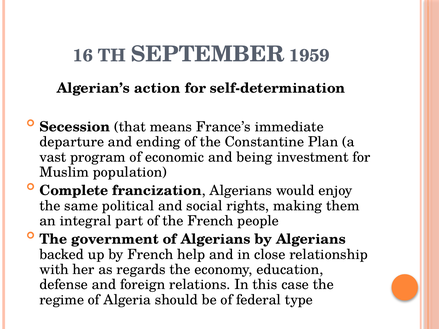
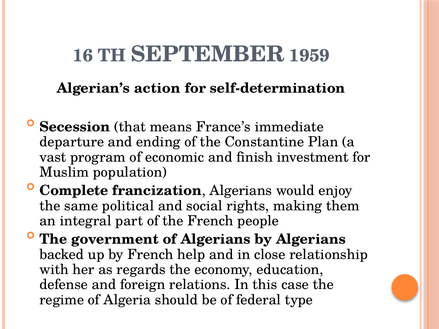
being: being -> finish (255, 157)
